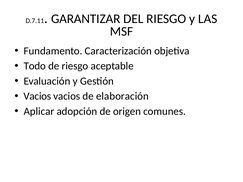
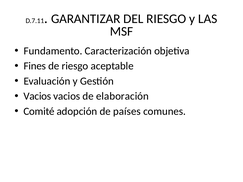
Todo: Todo -> Fines (35, 66)
Aplicar: Aplicar -> Comité (39, 111)
origen: origen -> países (127, 111)
